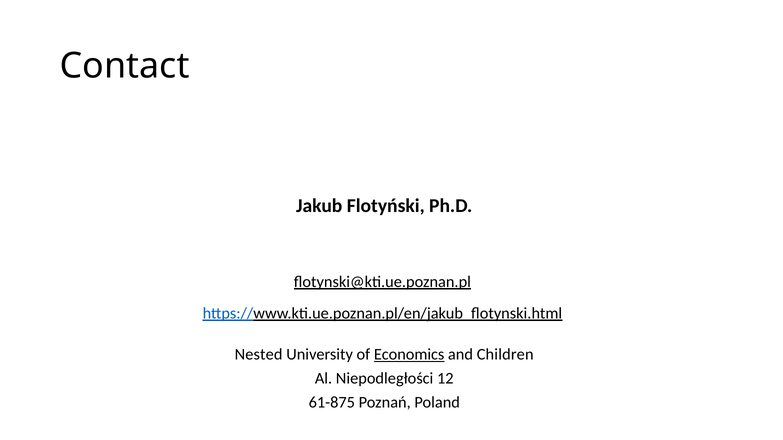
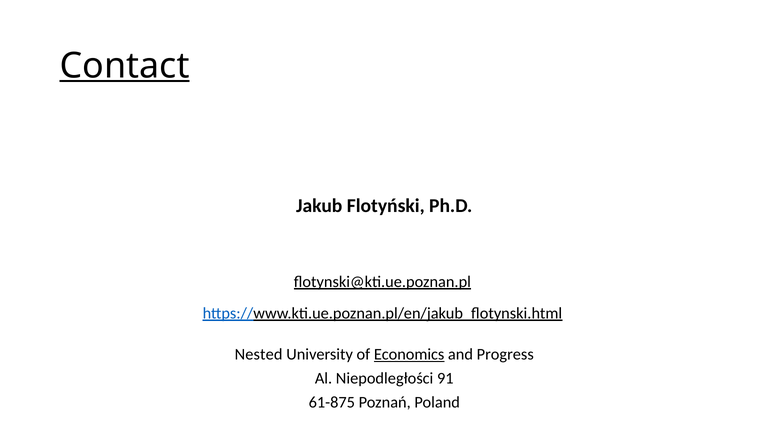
Contact underline: none -> present (125, 66)
Children: Children -> Progress (505, 355)
12: 12 -> 91 (445, 379)
